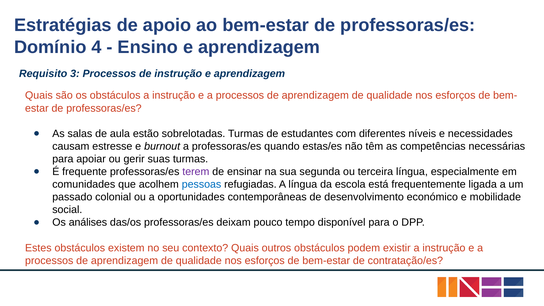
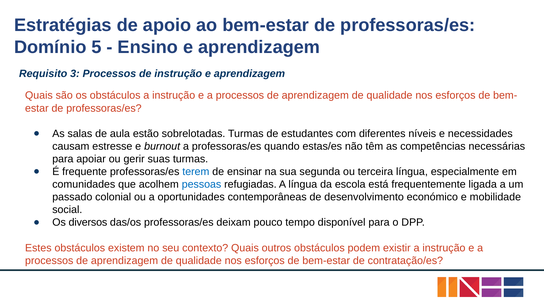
4: 4 -> 5 (97, 47)
terem colour: purple -> blue (196, 172)
análises: análises -> diversos (88, 223)
